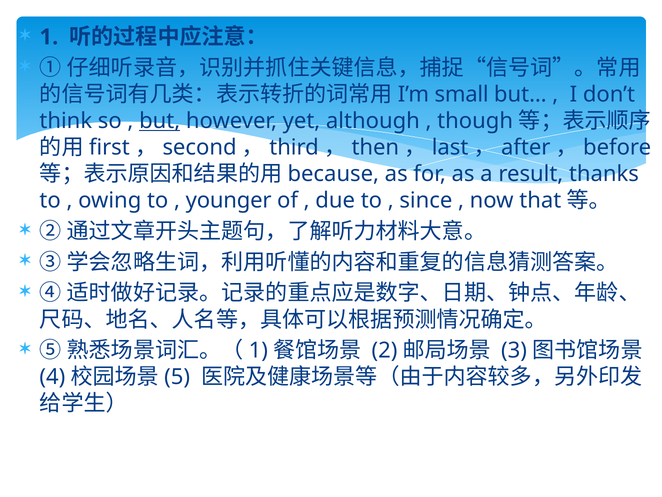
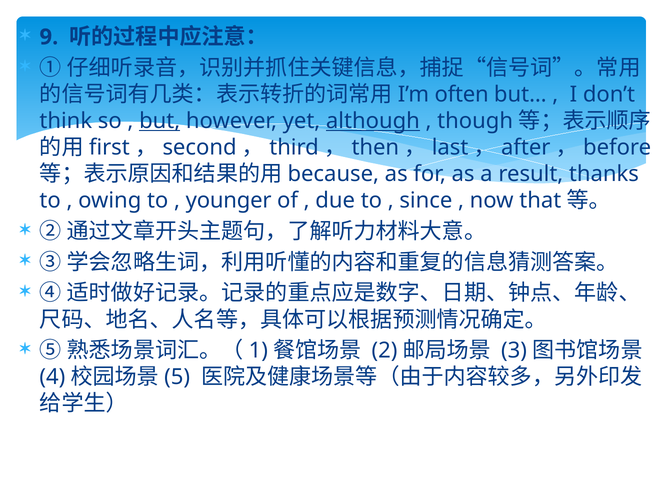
1: 1 -> 9 (49, 37)
small: small -> often (462, 94)
although underline: none -> present (373, 121)
